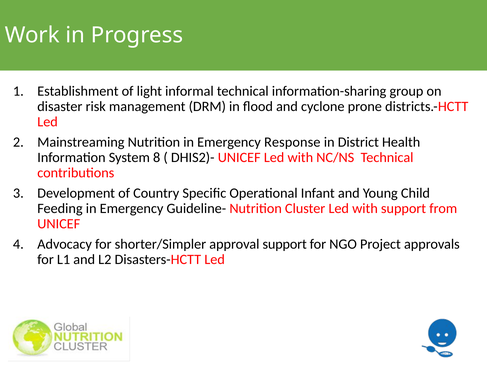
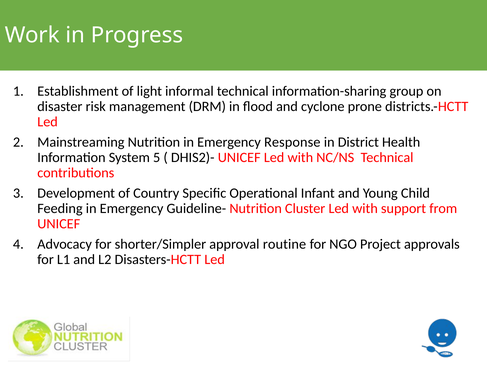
8: 8 -> 5 (157, 158)
approval support: support -> routine (285, 244)
